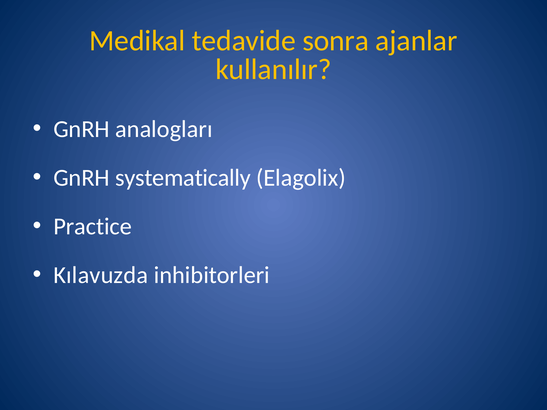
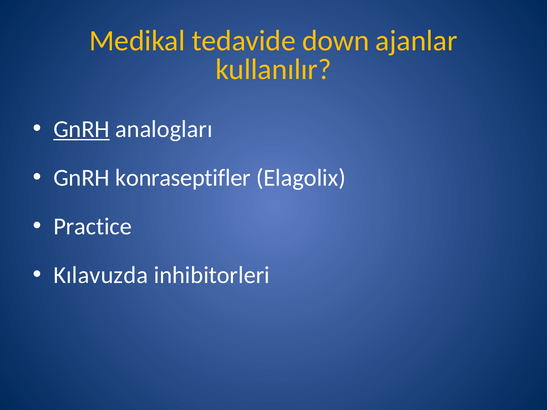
sonra: sonra -> down (336, 41)
GnRH underline: none -> present (82, 129)
systematically: systematically -> konraseptifler (183, 178)
